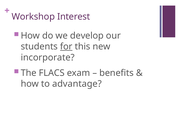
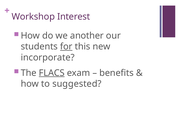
develop: develop -> another (87, 36)
FLACS underline: none -> present (52, 73)
advantage: advantage -> suggested (77, 84)
